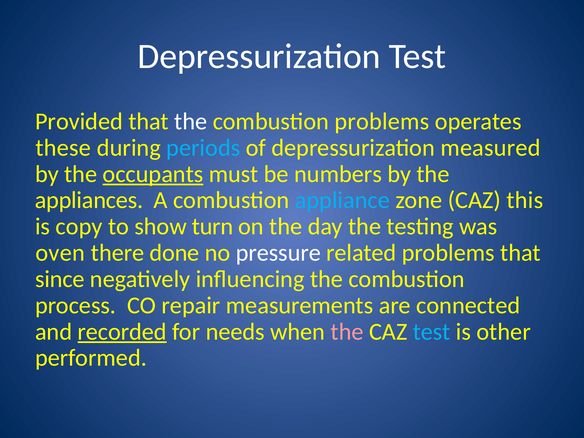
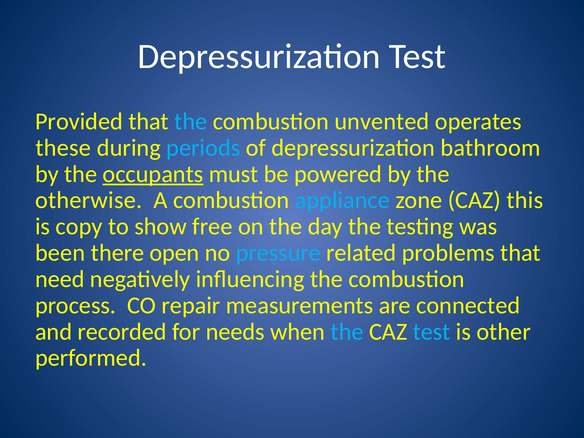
the colour: white -> light blue (191, 121)
combustion problems: problems -> unvented (382, 121)
measured: measured -> bathroom (490, 148)
numbers: numbers -> powered (338, 174)
appliances: appliances -> otherwise (89, 200)
turn: turn -> free (212, 227)
oven: oven -> been (60, 253)
done: done -> open (175, 253)
pressure colour: white -> light blue (278, 253)
since: since -> need (60, 279)
recorded underline: present -> none (122, 332)
the colour: pink -> light blue (347, 332)
